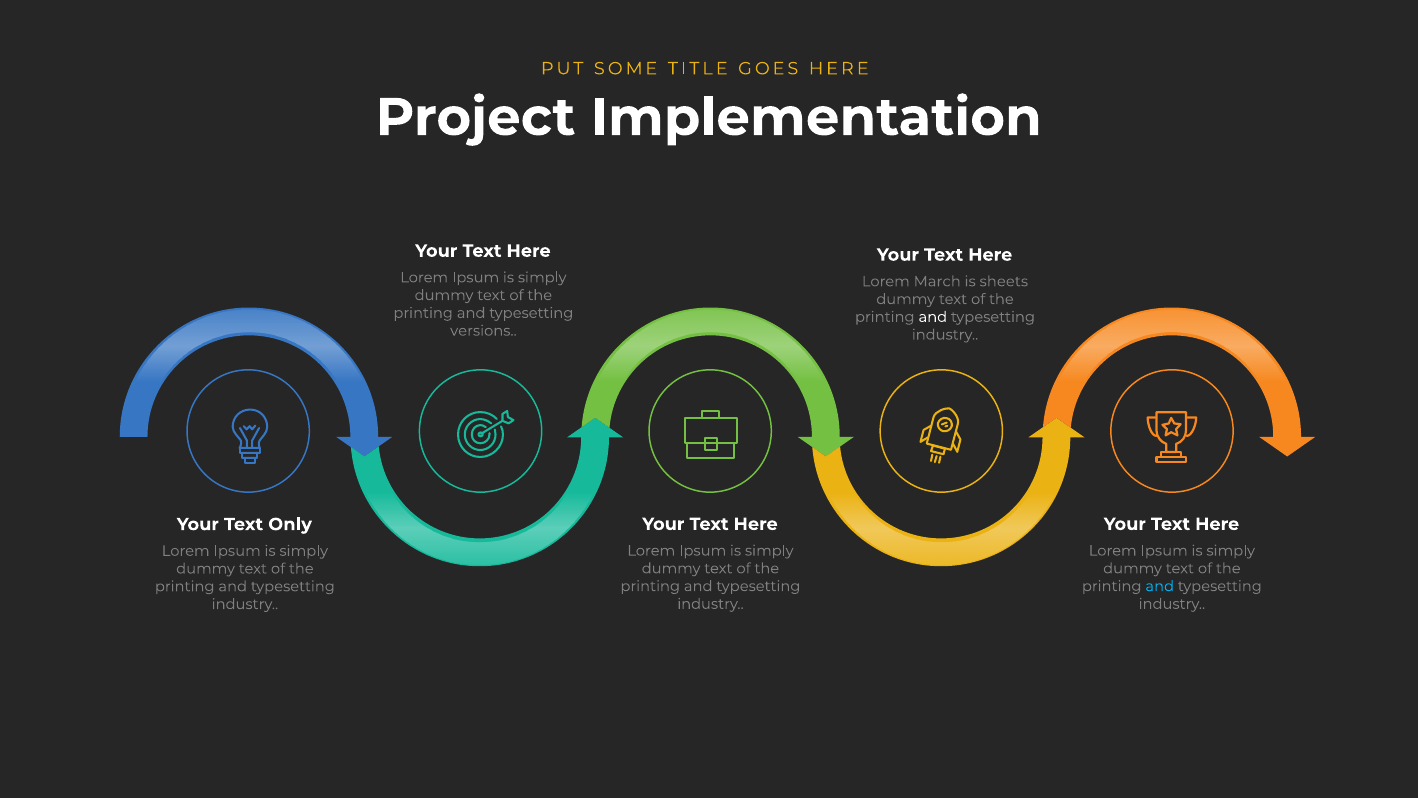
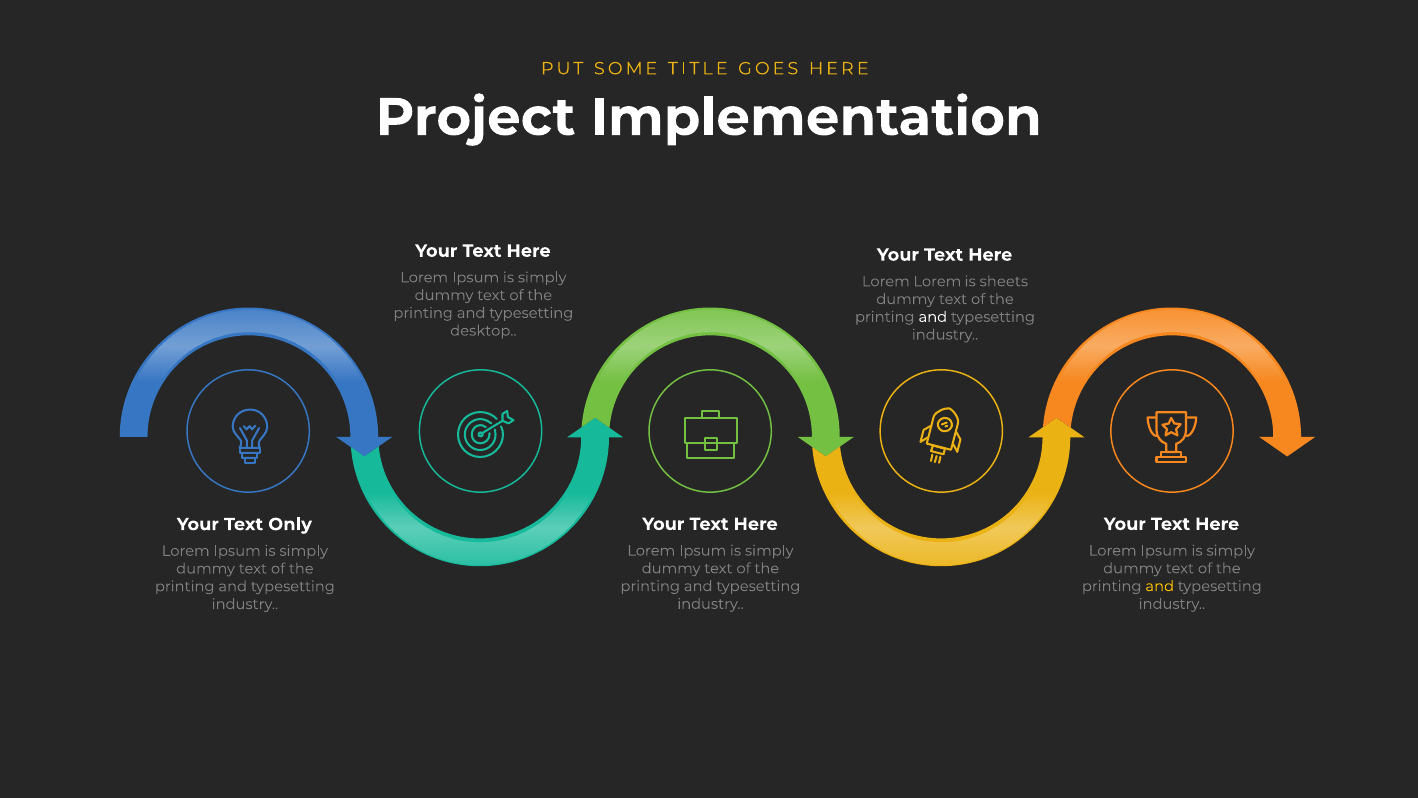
Lorem March: March -> Lorem (937, 281)
versions: versions -> desktop (483, 331)
and colour: light blue -> yellow (1160, 586)
